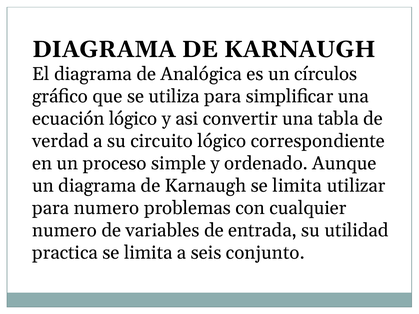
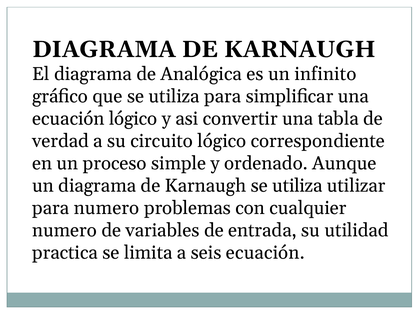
círculos: círculos -> infinito (325, 74)
Karnaugh se limita: limita -> utiliza (297, 186)
seis conjunto: conjunto -> ecuación (265, 253)
